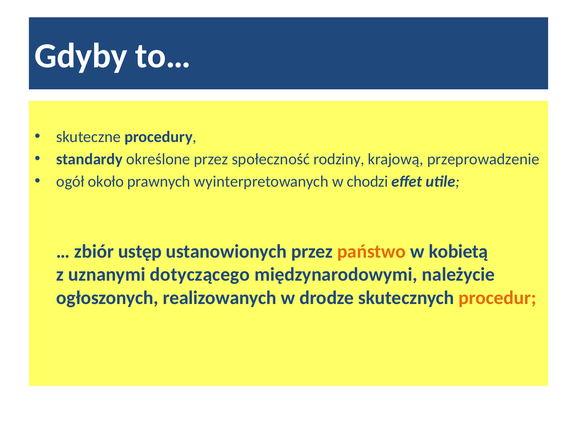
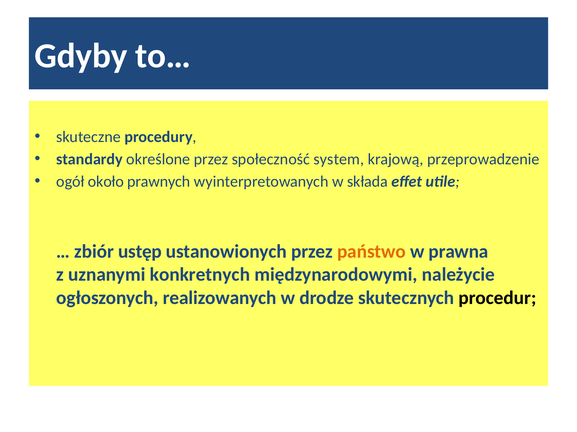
rodziny: rodziny -> system (339, 159)
chodzi: chodzi -> składa (368, 182)
kobietą: kobietą -> prawna (459, 252)
dotyczącego: dotyczącego -> konkretnych (200, 275)
procedur colour: orange -> black (497, 298)
